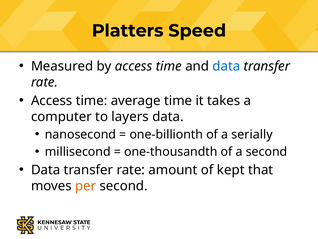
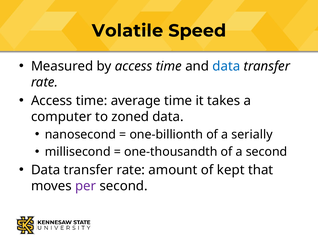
Platters: Platters -> Volatile (127, 31)
layers: layers -> zoned (130, 116)
per colour: orange -> purple (86, 186)
